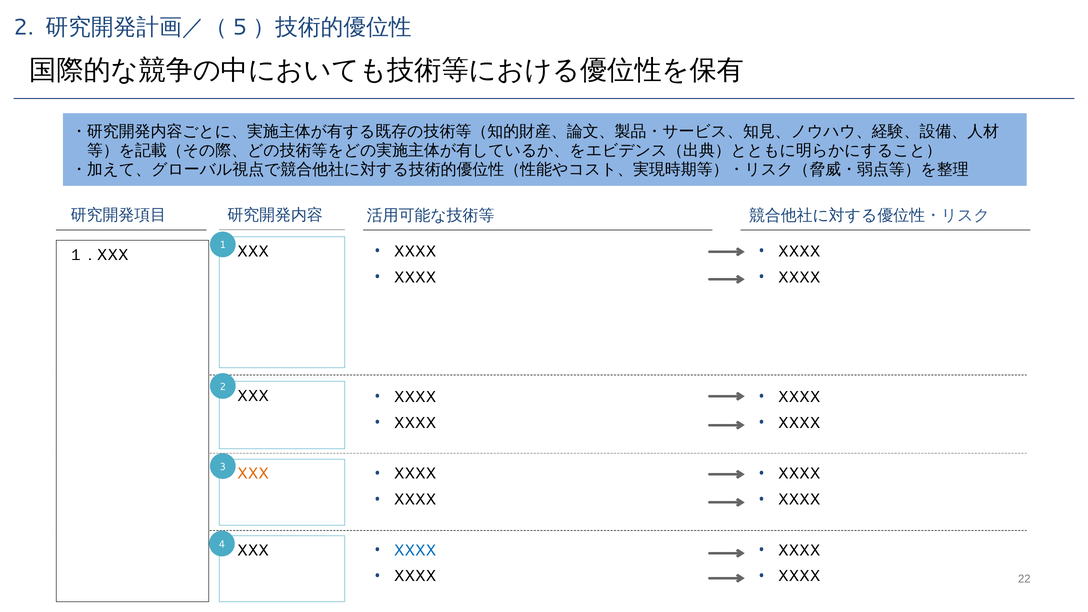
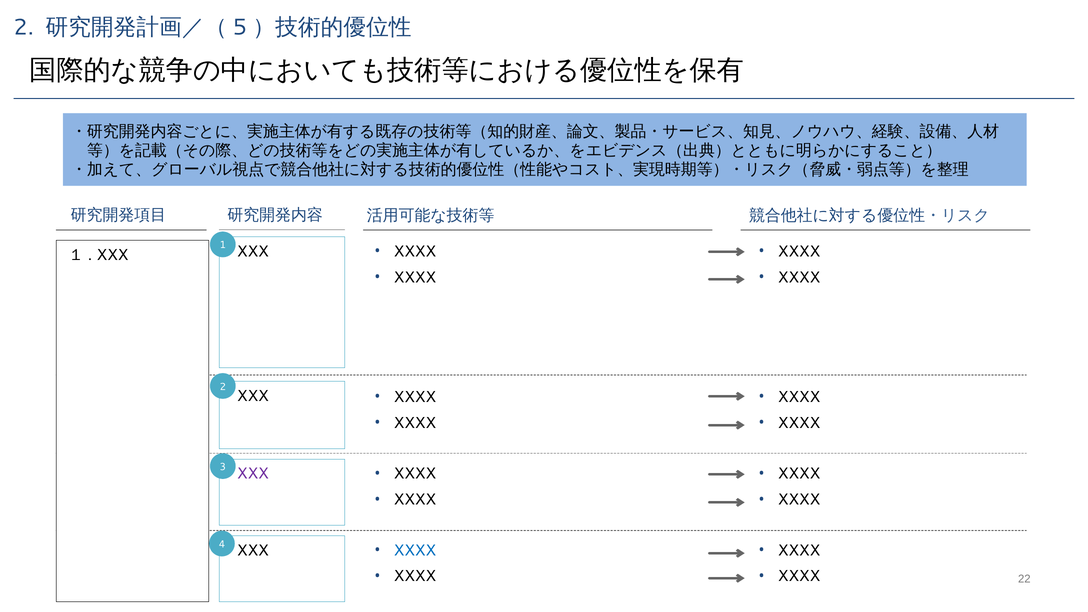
XXX colour: orange -> purple (253, 474)
